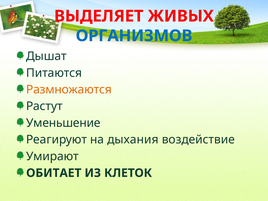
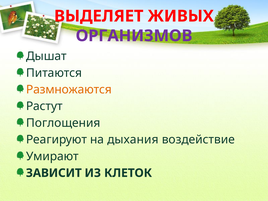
ОРГАНИЗМОВ colour: blue -> purple (134, 36)
Уменьшение: Уменьшение -> Поглощения (63, 123)
ОБИТАЕТ: ОБИТАЕТ -> ЗАВИСИТ (54, 173)
